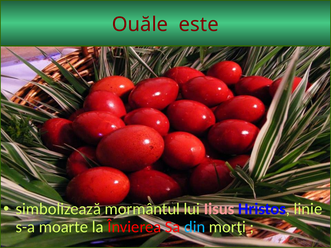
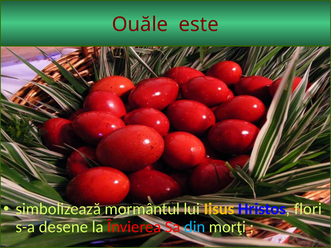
Iisus colour: pink -> yellow (219, 209)
linie: linie -> flori (308, 209)
moarte: moarte -> desene (63, 227)
